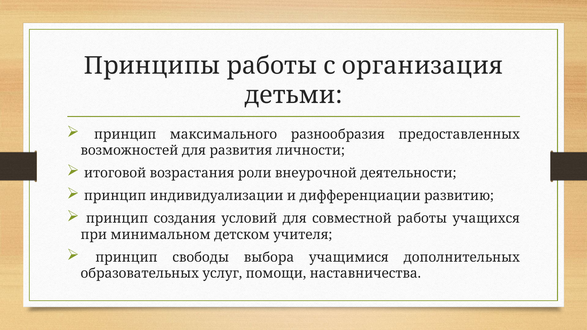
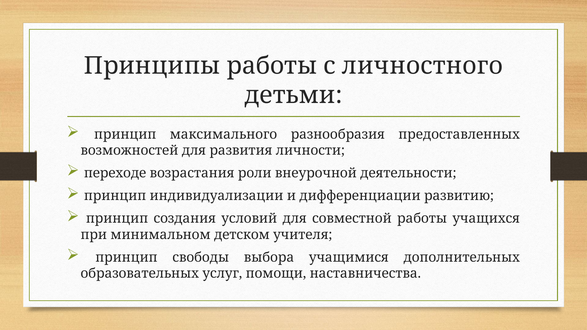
организация: организация -> личностного (422, 66)
итоговой: итоговой -> переходе (115, 173)
